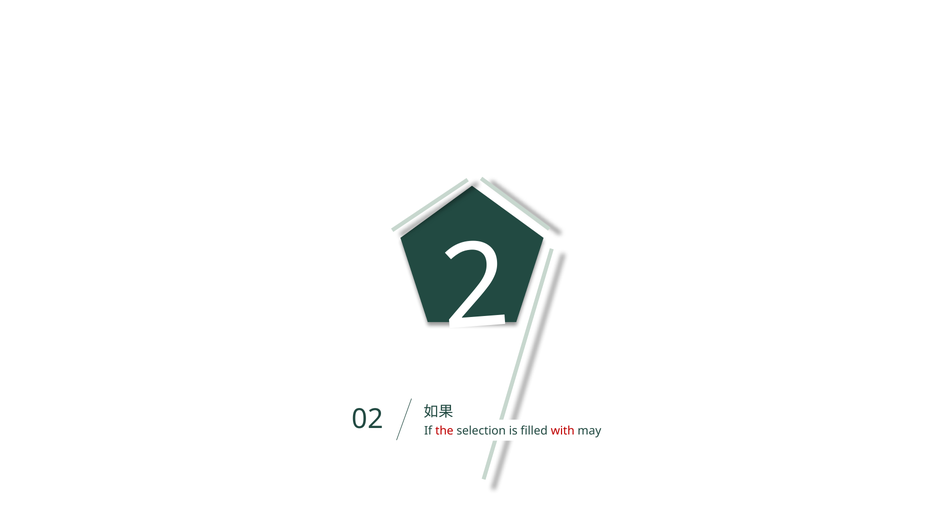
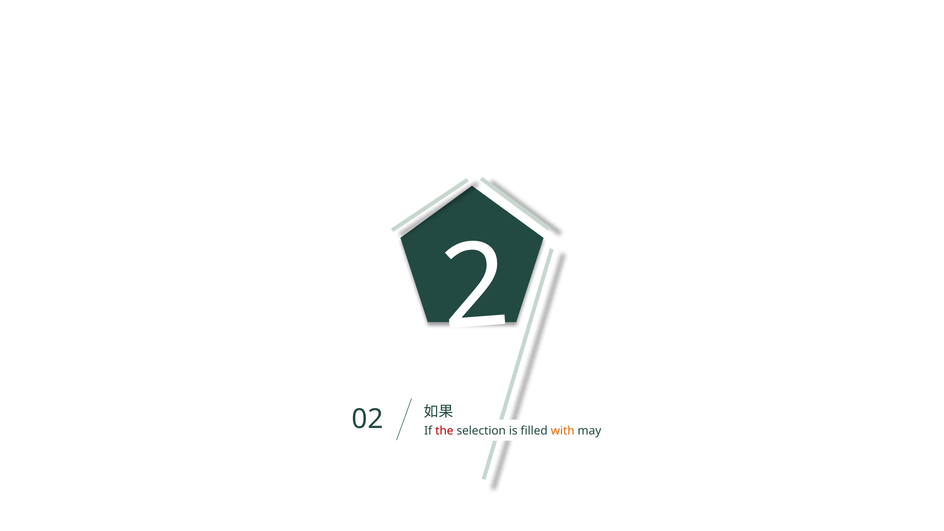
with colour: red -> orange (563, 431)
